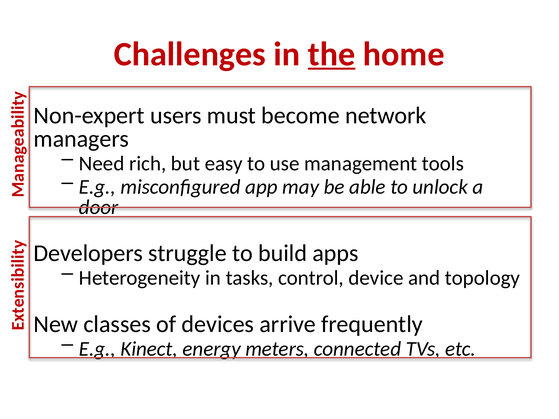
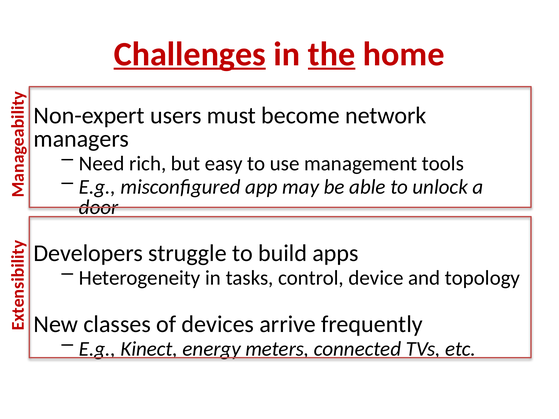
Challenges underline: none -> present (190, 54)
